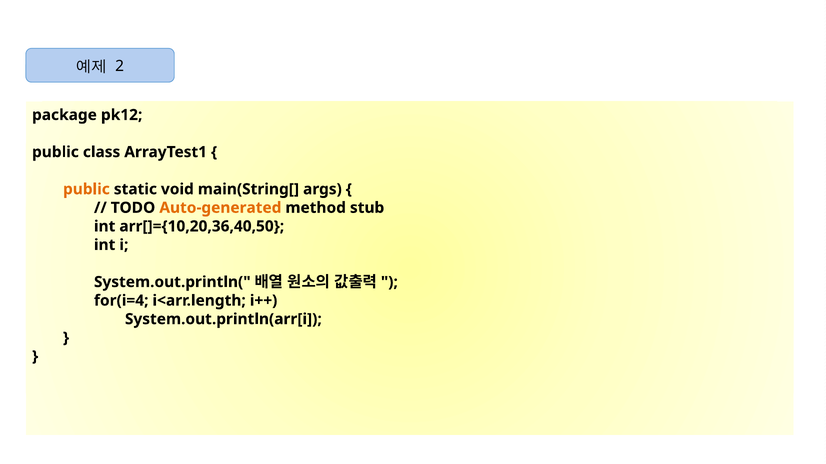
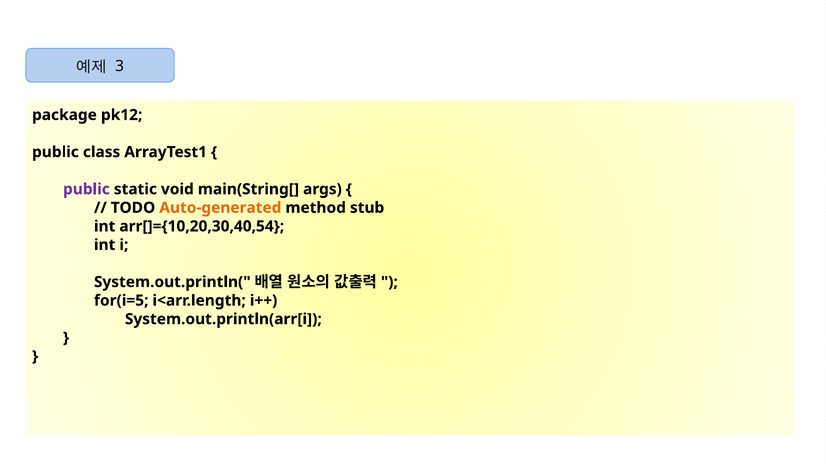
2: 2 -> 3 (120, 66)
public colour: orange -> purple (86, 189)
arr[]={10,20,36,40,50: arr[]={10,20,36,40,50 -> arr[]={10,20,30,40,54 (202, 227)
for(i=4: for(i=4 -> for(i=5 (121, 301)
